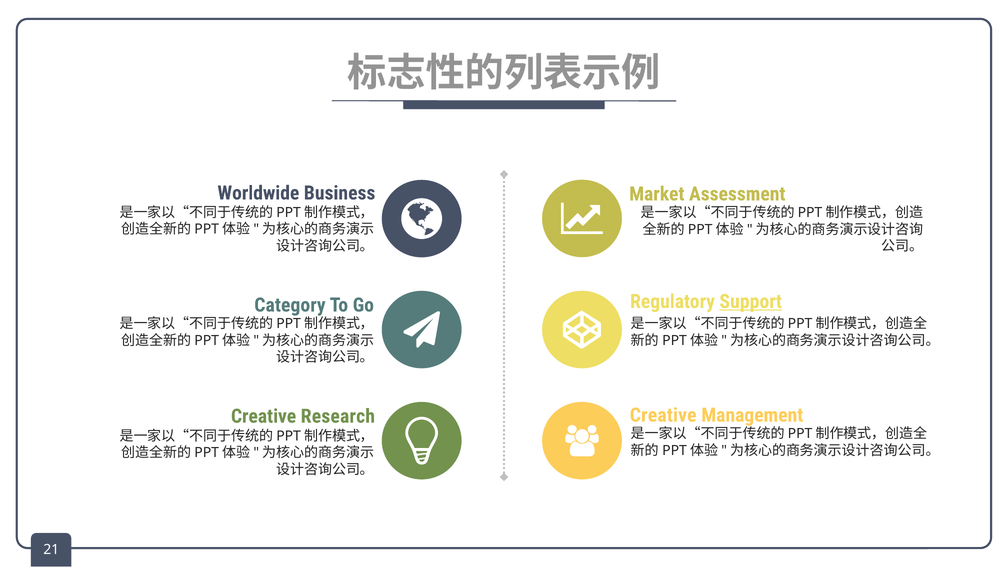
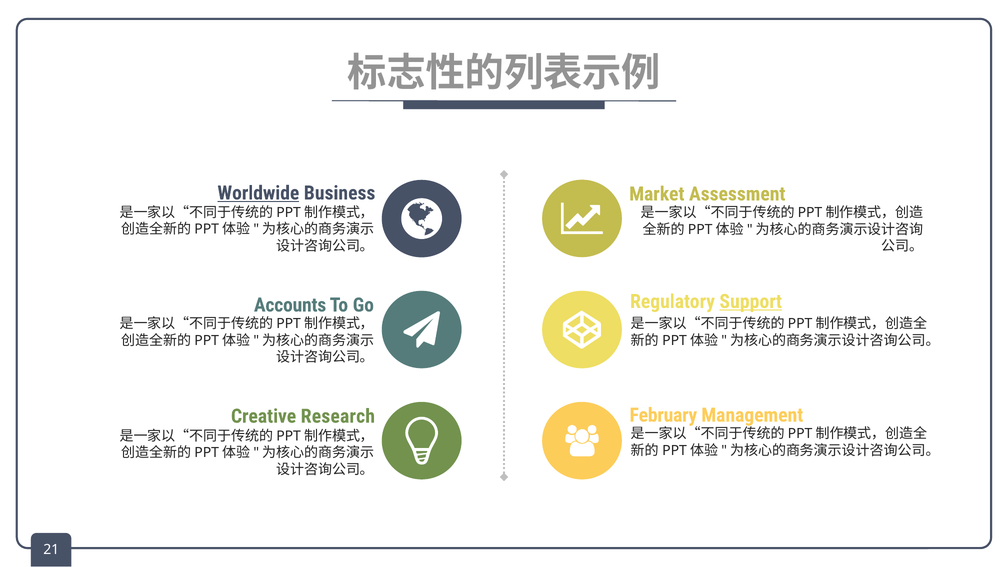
Worldwide underline: none -> present (258, 193)
Category: Category -> Accounts (290, 305)
Creative: Creative -> February (663, 415)
